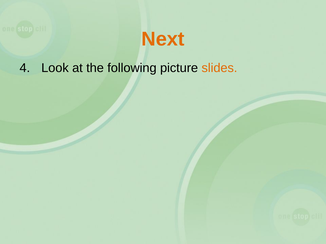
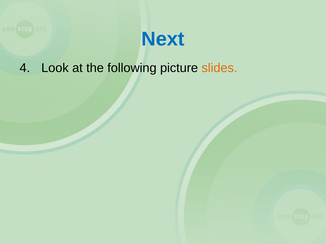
Next colour: orange -> blue (163, 39)
